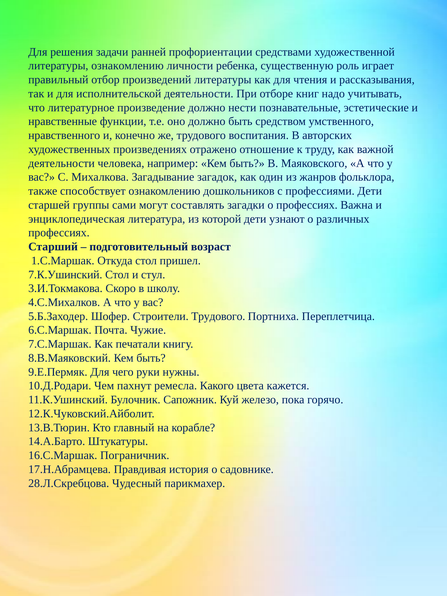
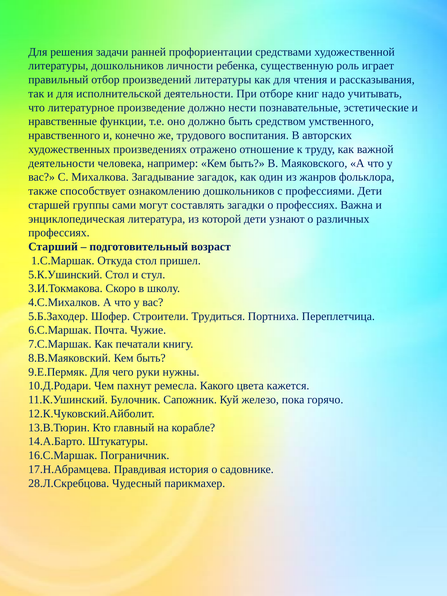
литературы ознакомлению: ознакомлению -> дошкольников (128, 66)
7.К.Ушинский: 7.К.Ушинский -> 5.К.Ушинский (65, 275)
Строители Трудового: Трудового -> Трудиться (218, 316)
